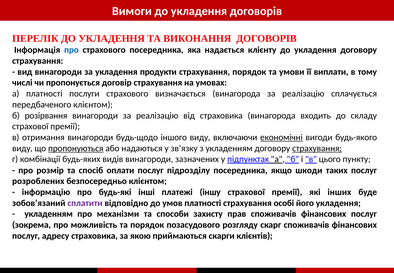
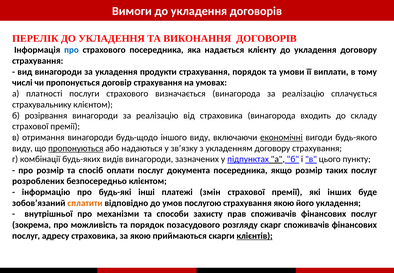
передбаченого: передбаченого -> страхувальнику (42, 104)
страхування underline: present -> none (317, 148)
підрозділу: підрозділу -> документа (189, 170)
якщо шкоди: шкоди -> розмір (309, 170)
іншу: іншу -> змін (210, 192)
сплатити colour: purple -> orange (85, 203)
умов платності: платності -> послугою (203, 203)
страхування особі: особі -> якою (284, 203)
укладенням: укладенням -> внутрішньої (49, 214)
клієнтів underline: none -> present (255, 236)
